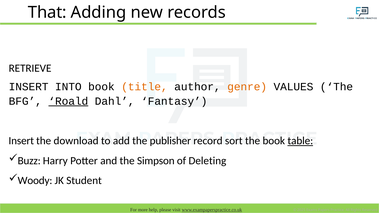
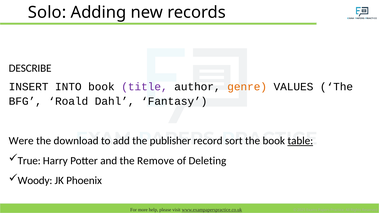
That: That -> Solo (47, 12)
RETRIEVE: RETRIEVE -> DESCRIBE (30, 68)
title colour: orange -> purple (144, 87)
Roald underline: present -> none (68, 101)
Insert: Insert -> Were (21, 141)
Buzz: Buzz -> True (29, 161)
Simpson: Simpson -> Remove (156, 161)
Student: Student -> Phoenix (84, 181)
